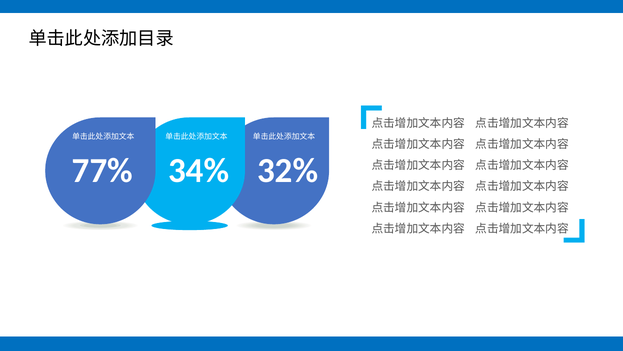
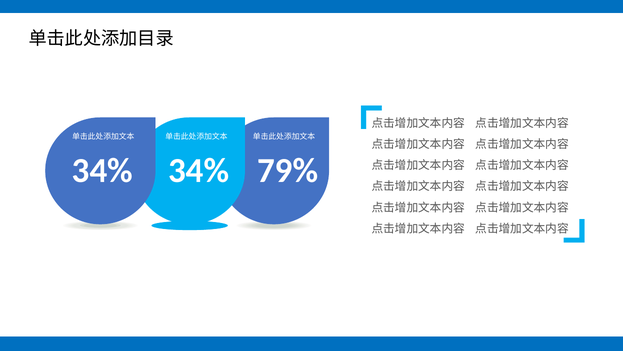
77%: 77% -> 34% (102, 171)
32%: 32% -> 79% (288, 171)
